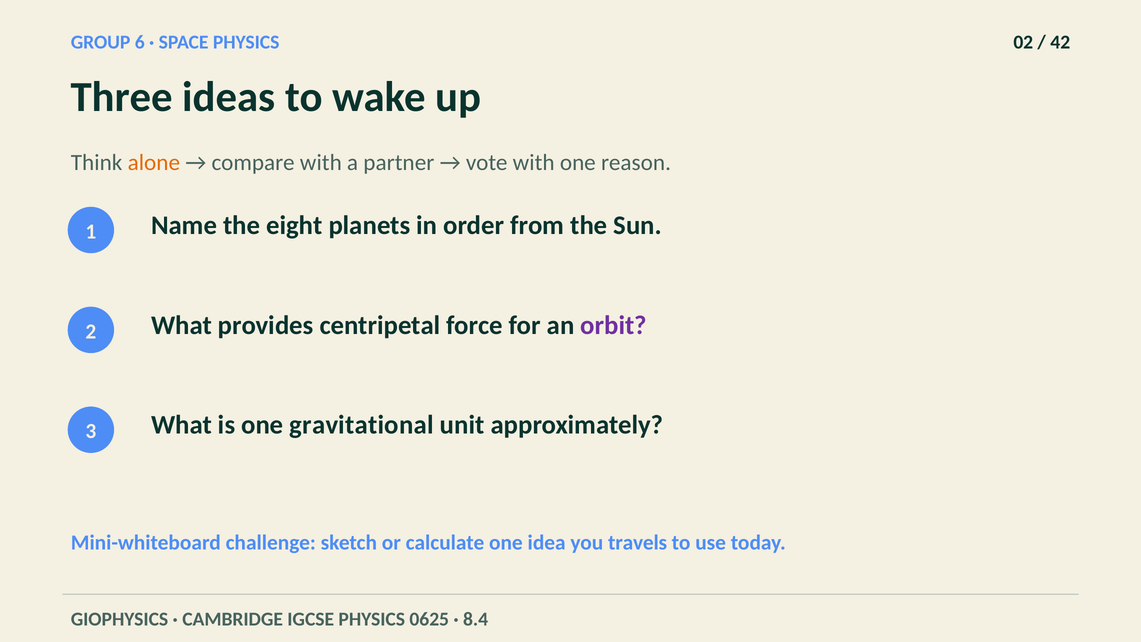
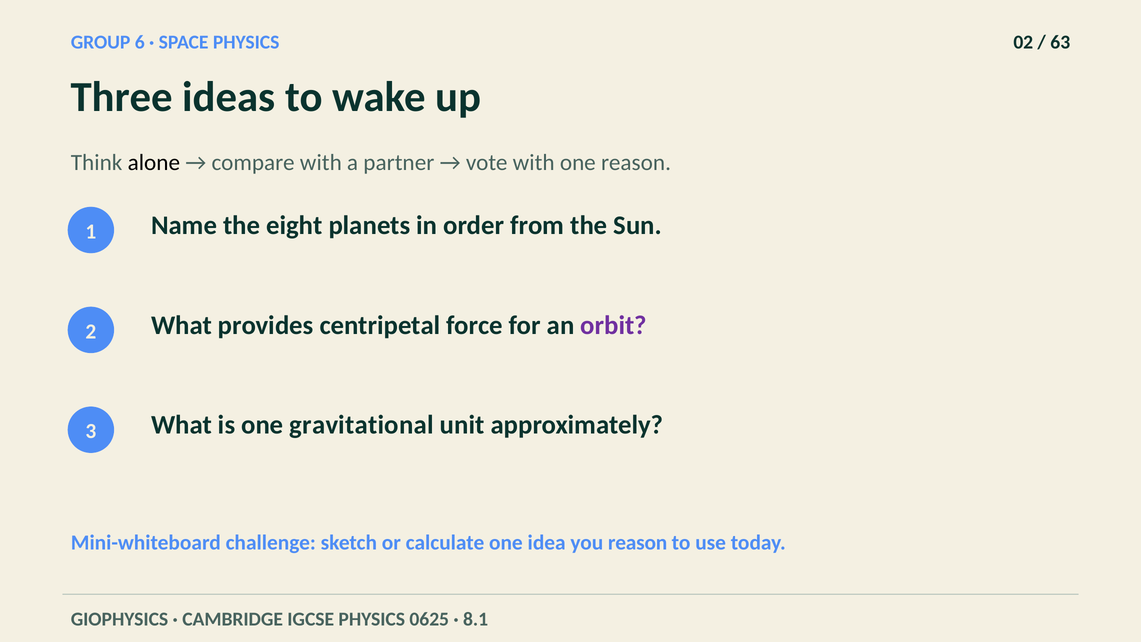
42: 42 -> 63 (1060, 42)
alone colour: orange -> black (154, 162)
you travels: travels -> reason (638, 543)
8.4: 8.4 -> 8.1 (476, 619)
